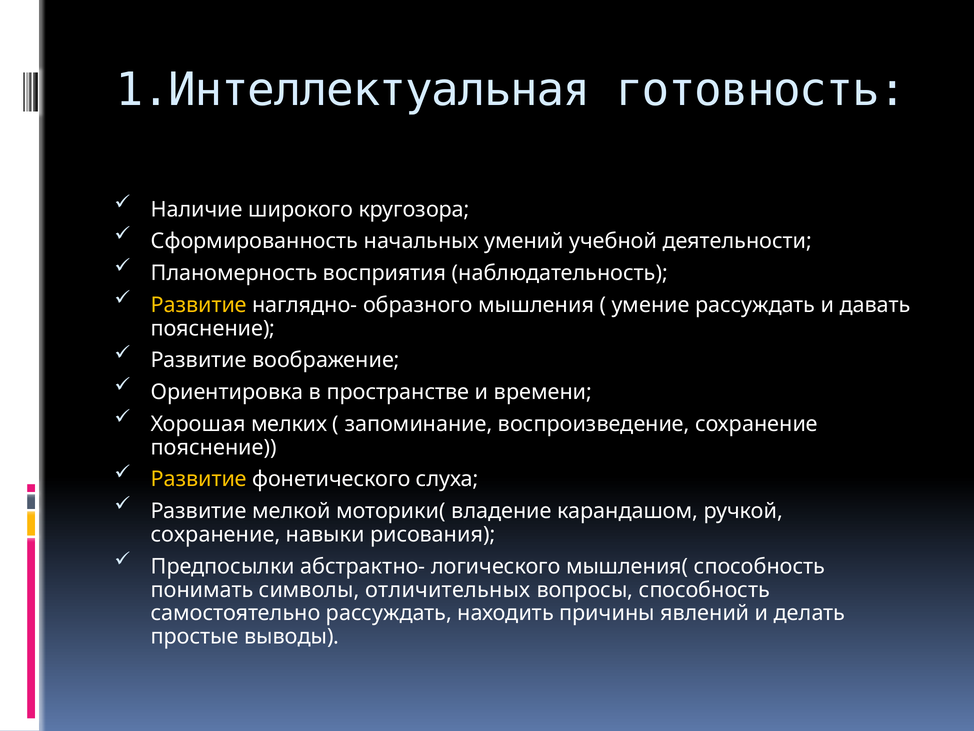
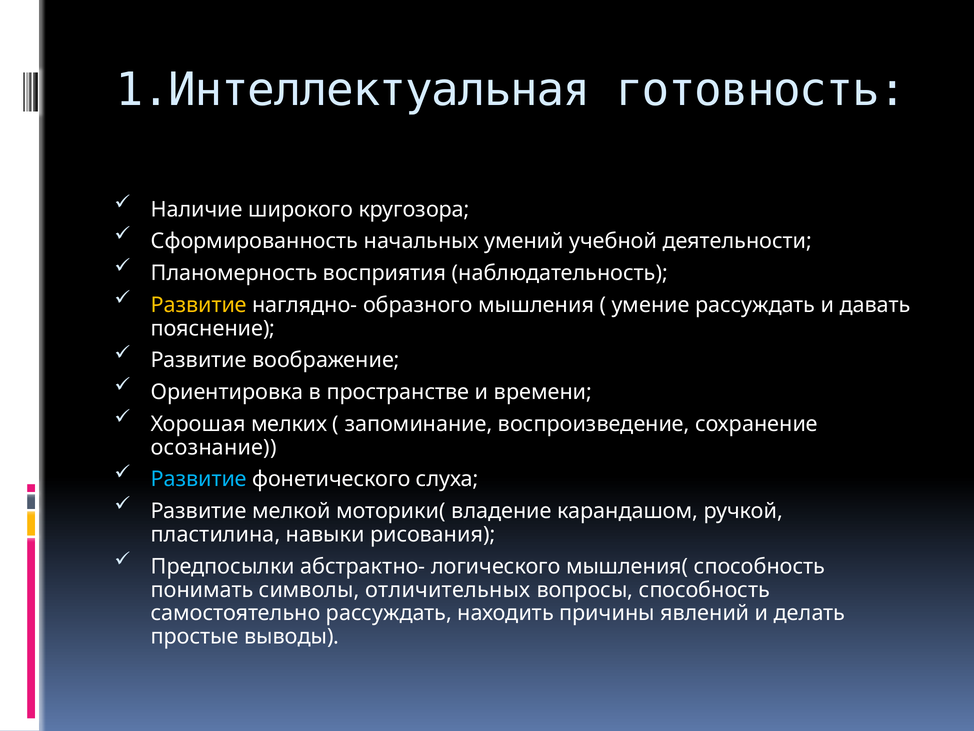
пояснение: пояснение -> осознание (214, 447)
Развитие colour: yellow -> light blue (199, 479)
сохранение: сохранение -> пластилина (216, 534)
